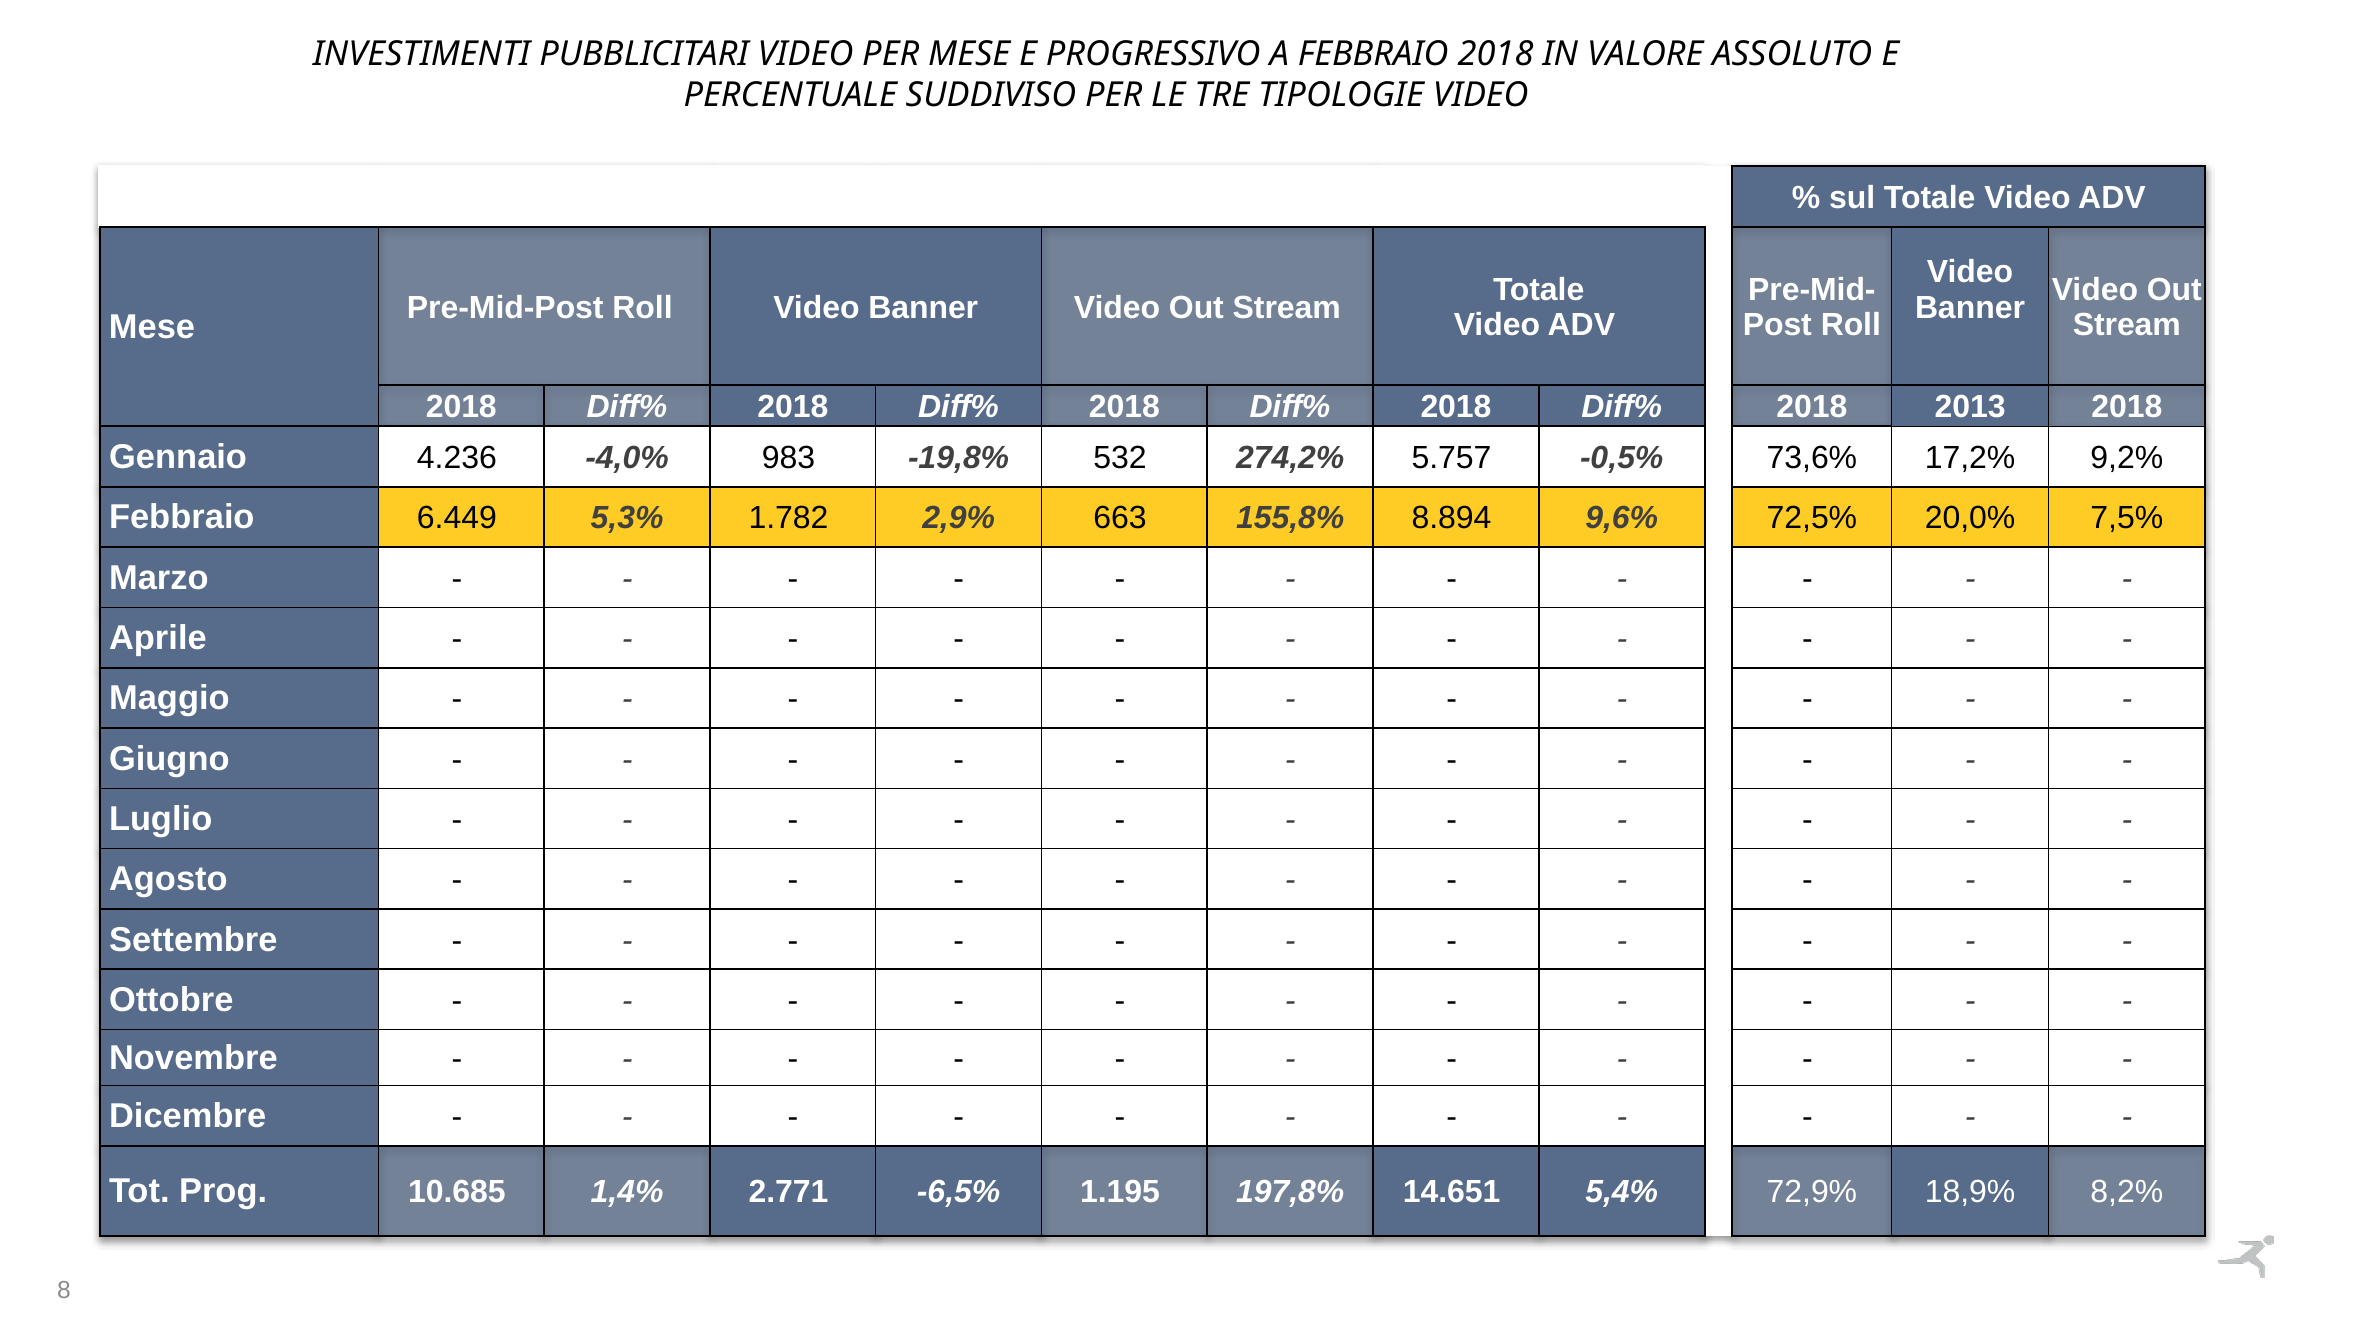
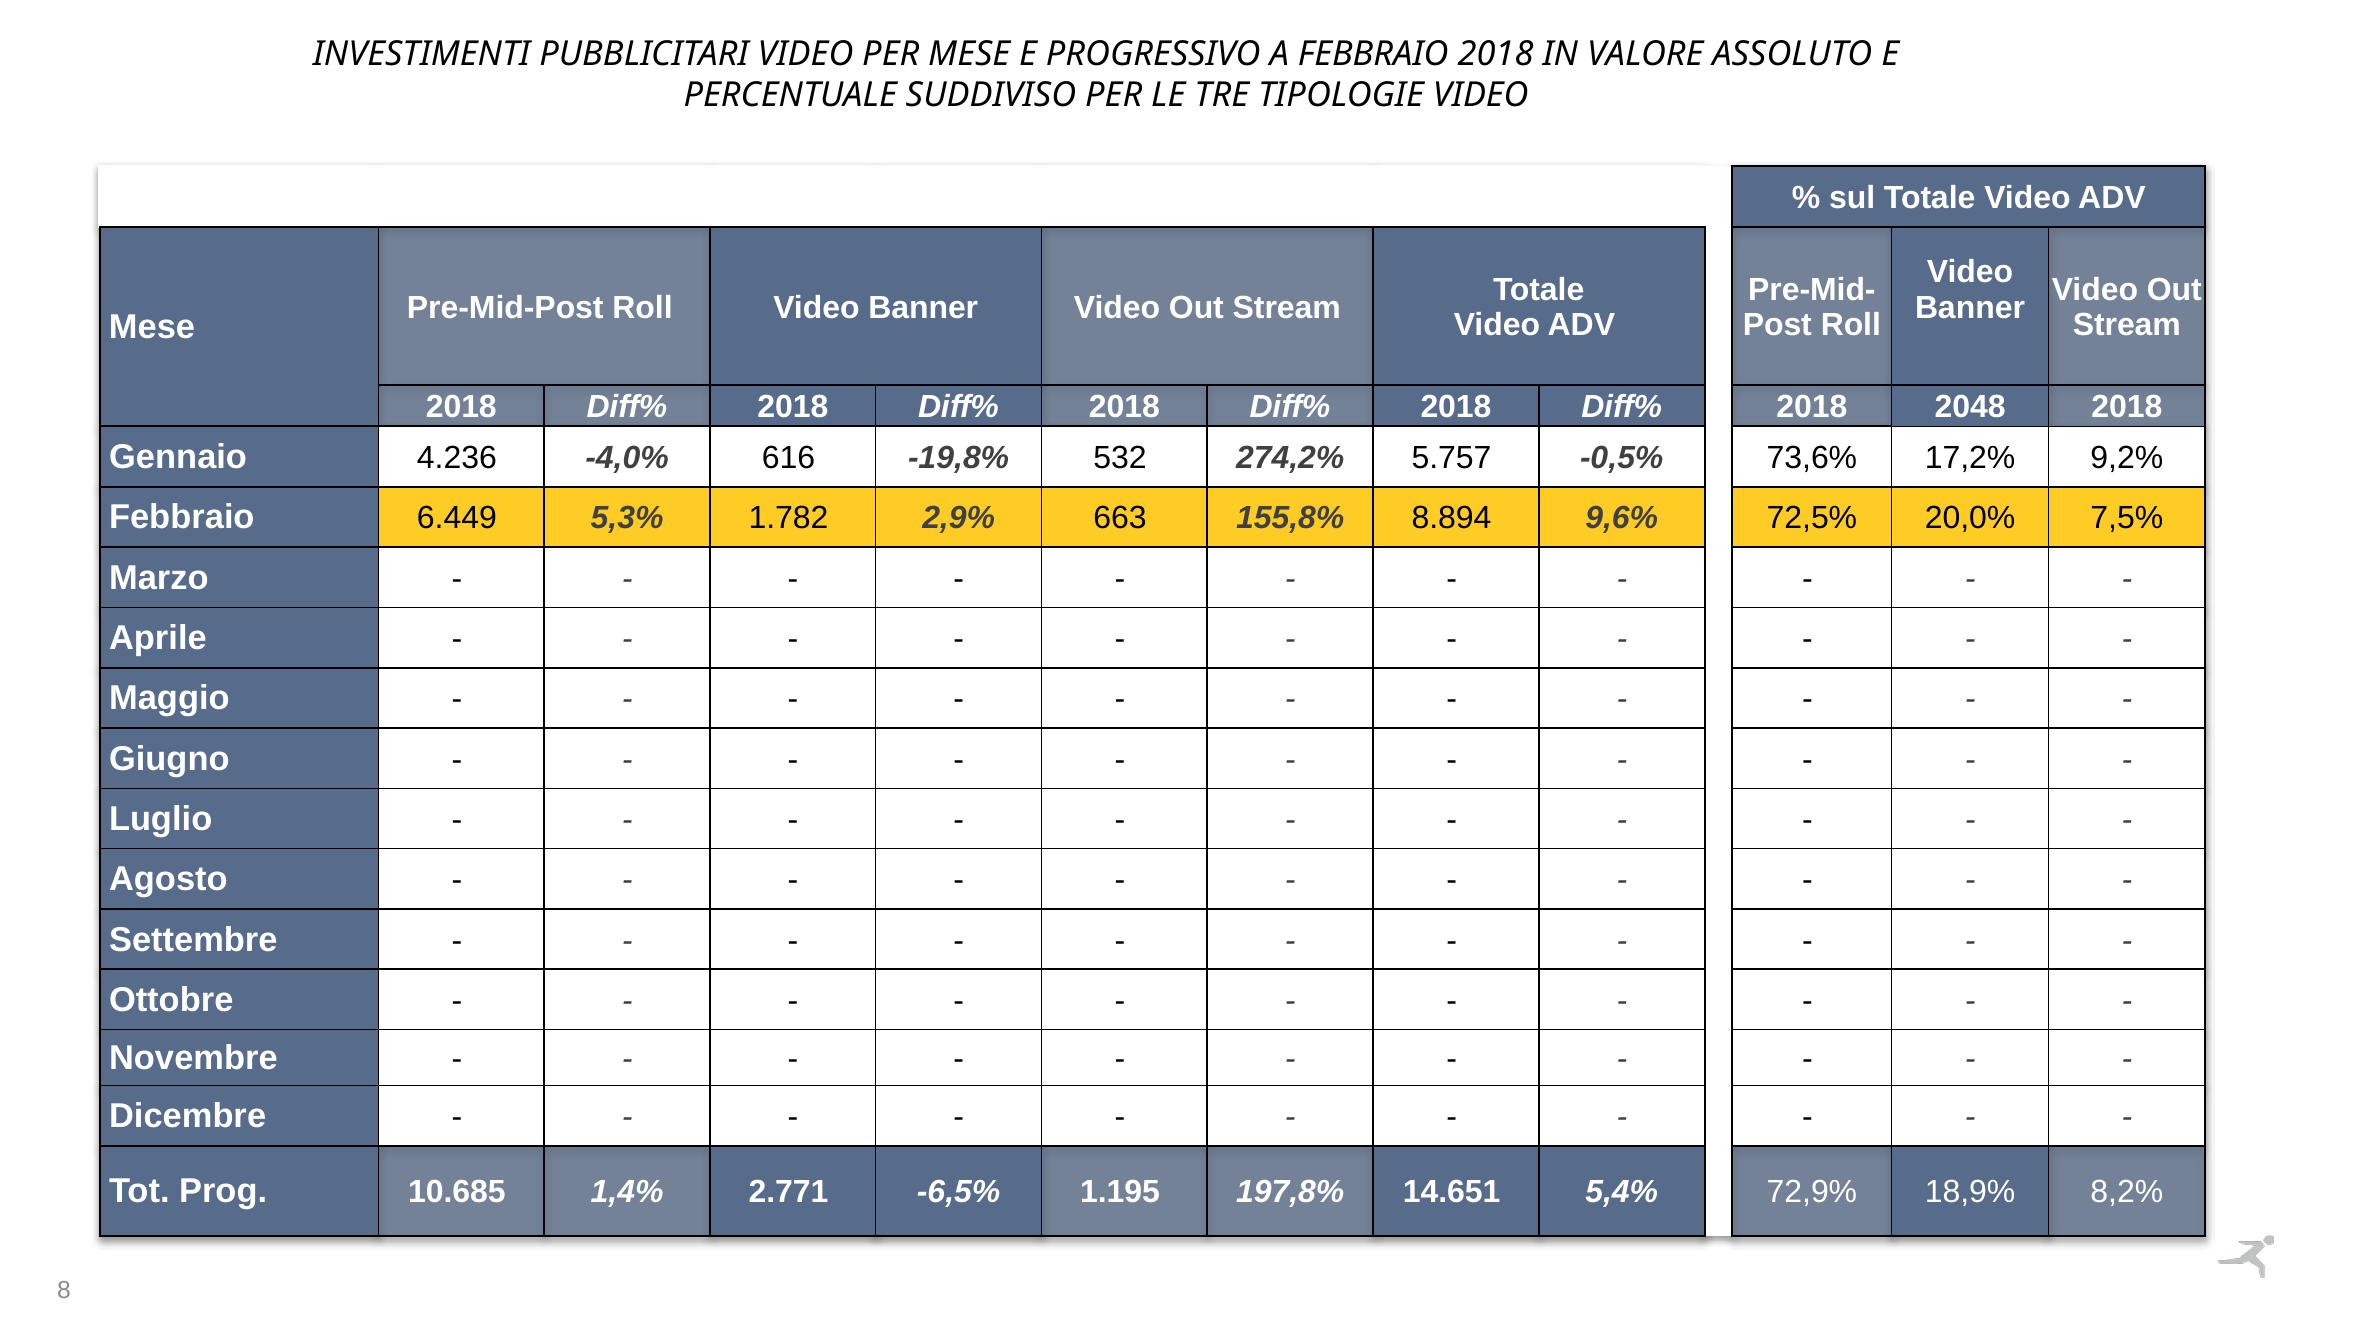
2013: 2013 -> 2048 (1970, 407)
983: 983 -> 616 (788, 458)
